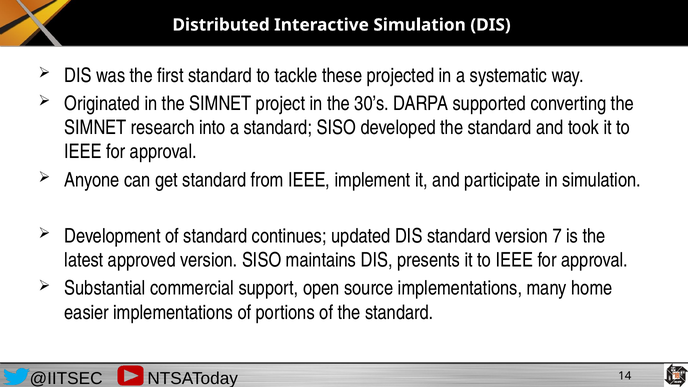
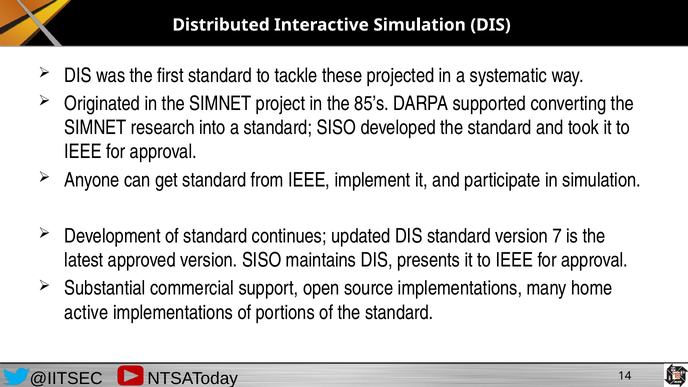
30’s: 30’s -> 85’s (372, 104)
easier: easier -> active (86, 312)
